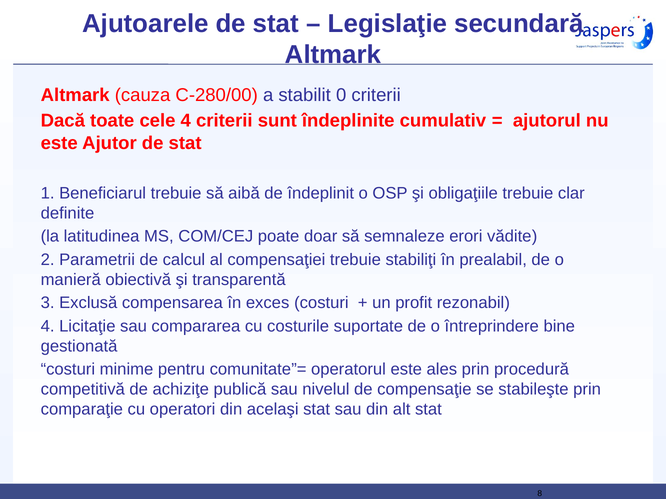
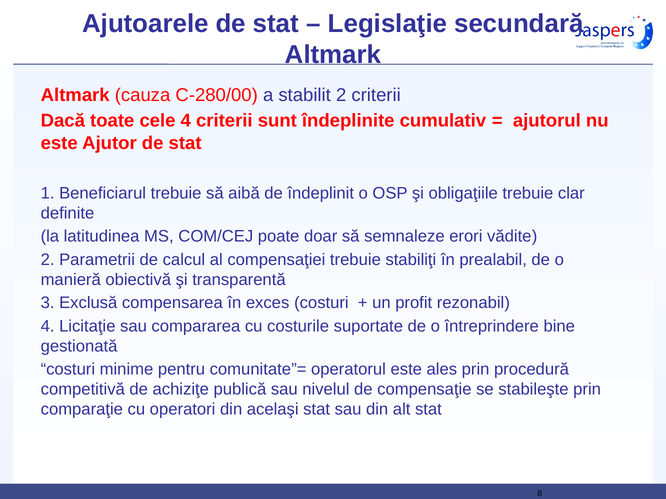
stabilit 0: 0 -> 2 (341, 95)
